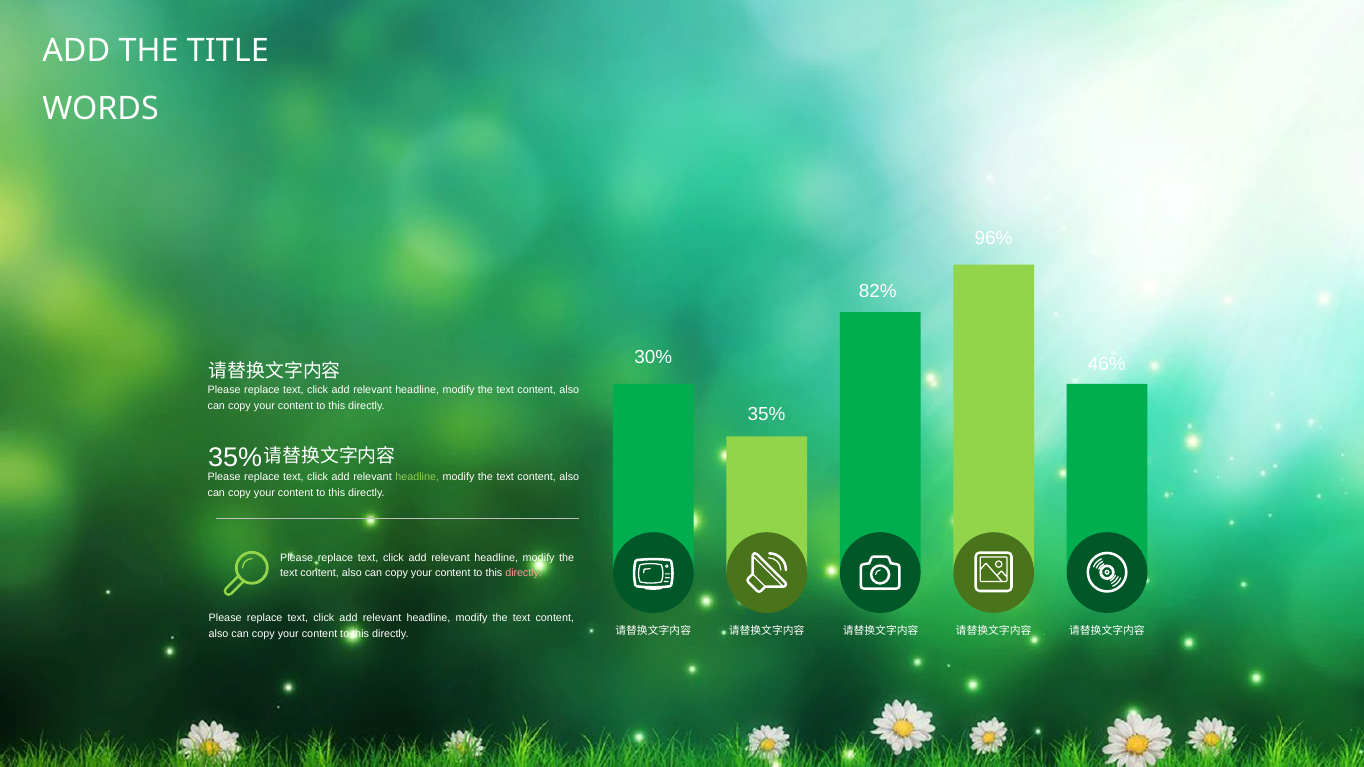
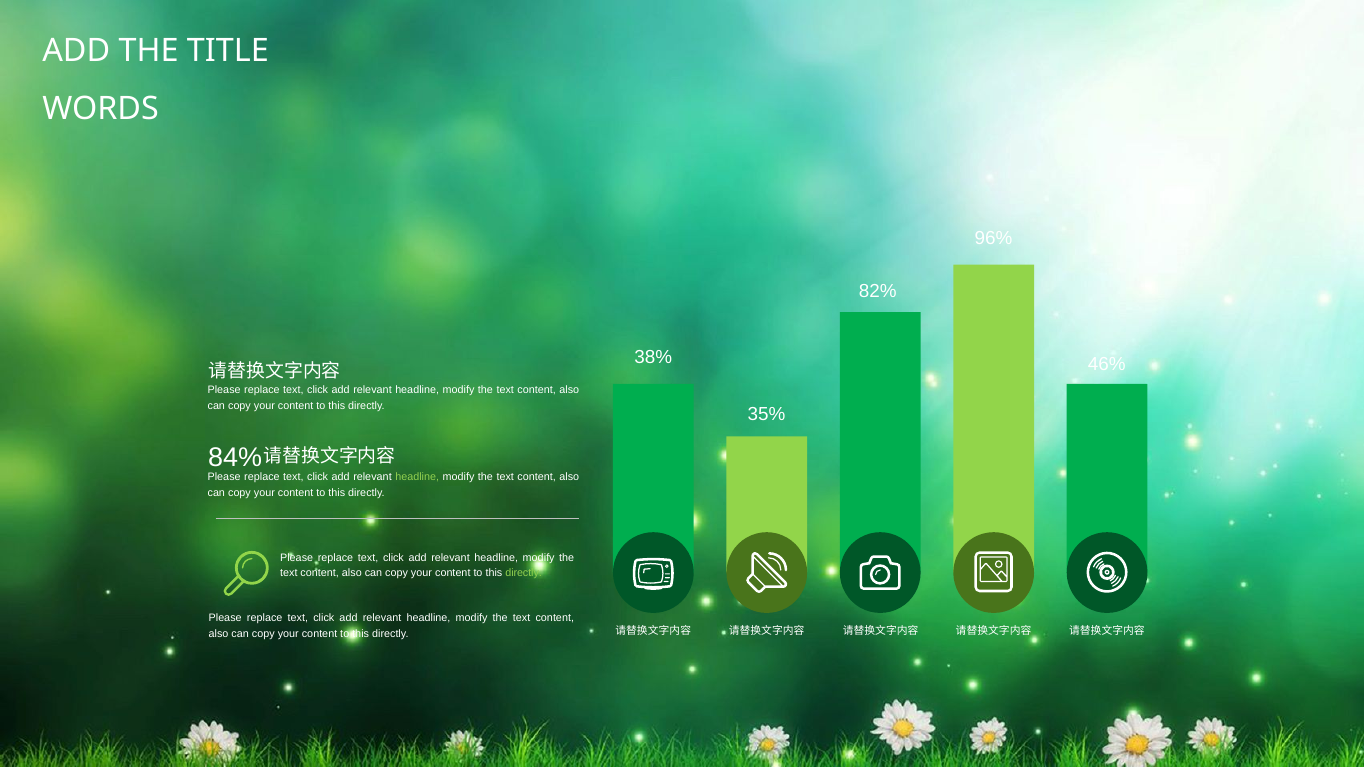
30%: 30% -> 38% (653, 358)
35%: 35% -> 84% (235, 458)
directly colour: pink -> light green (524, 574)
